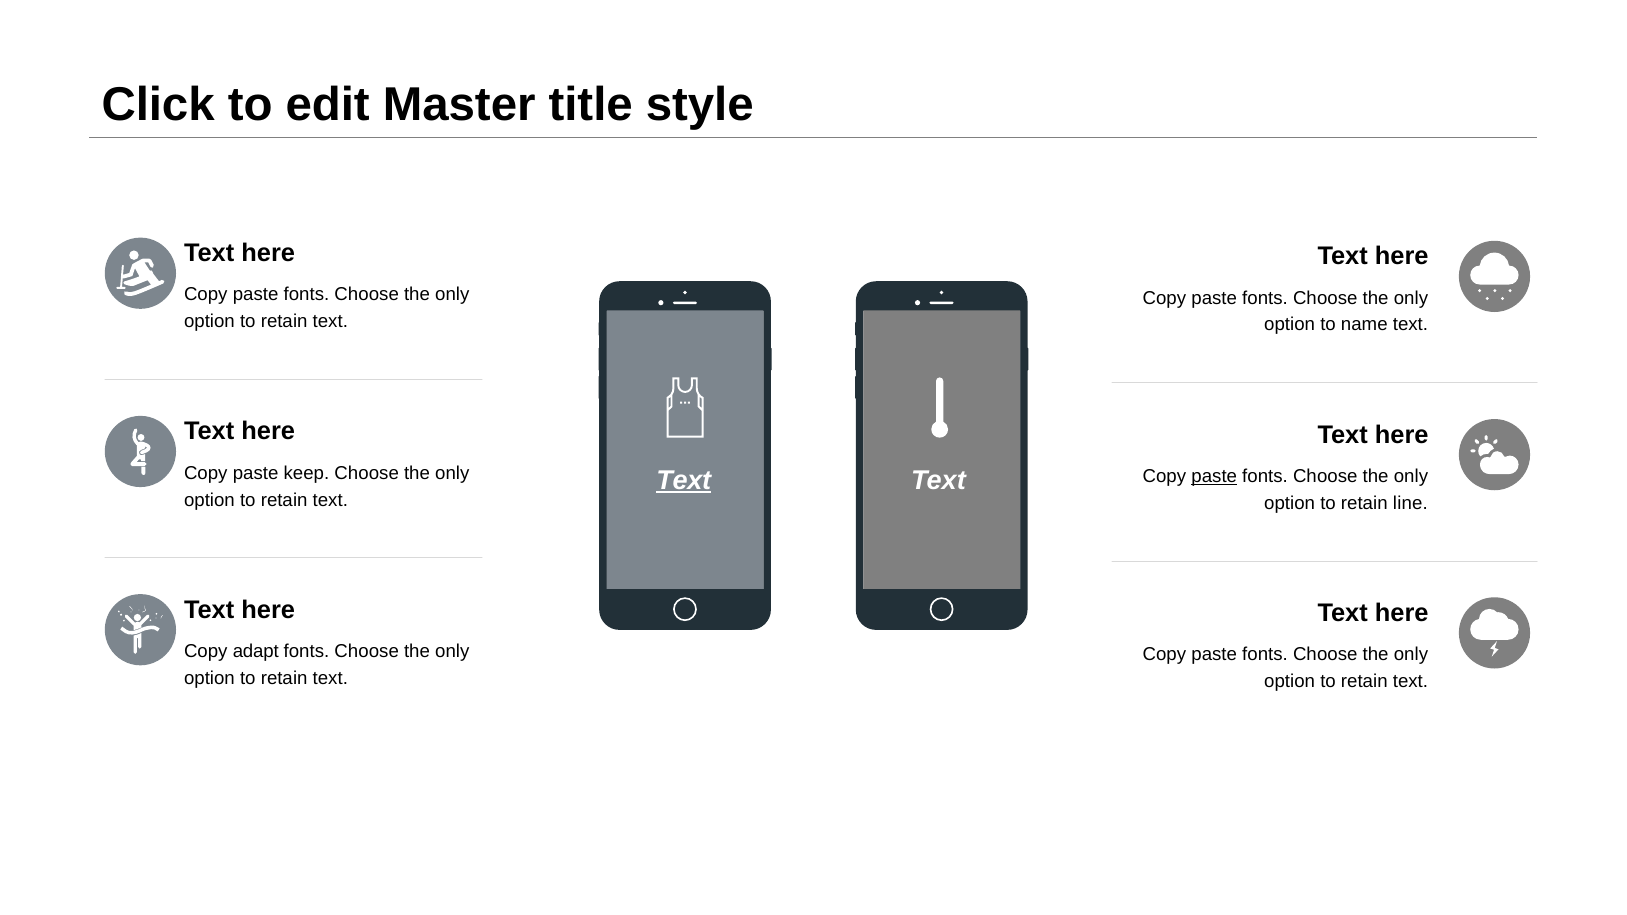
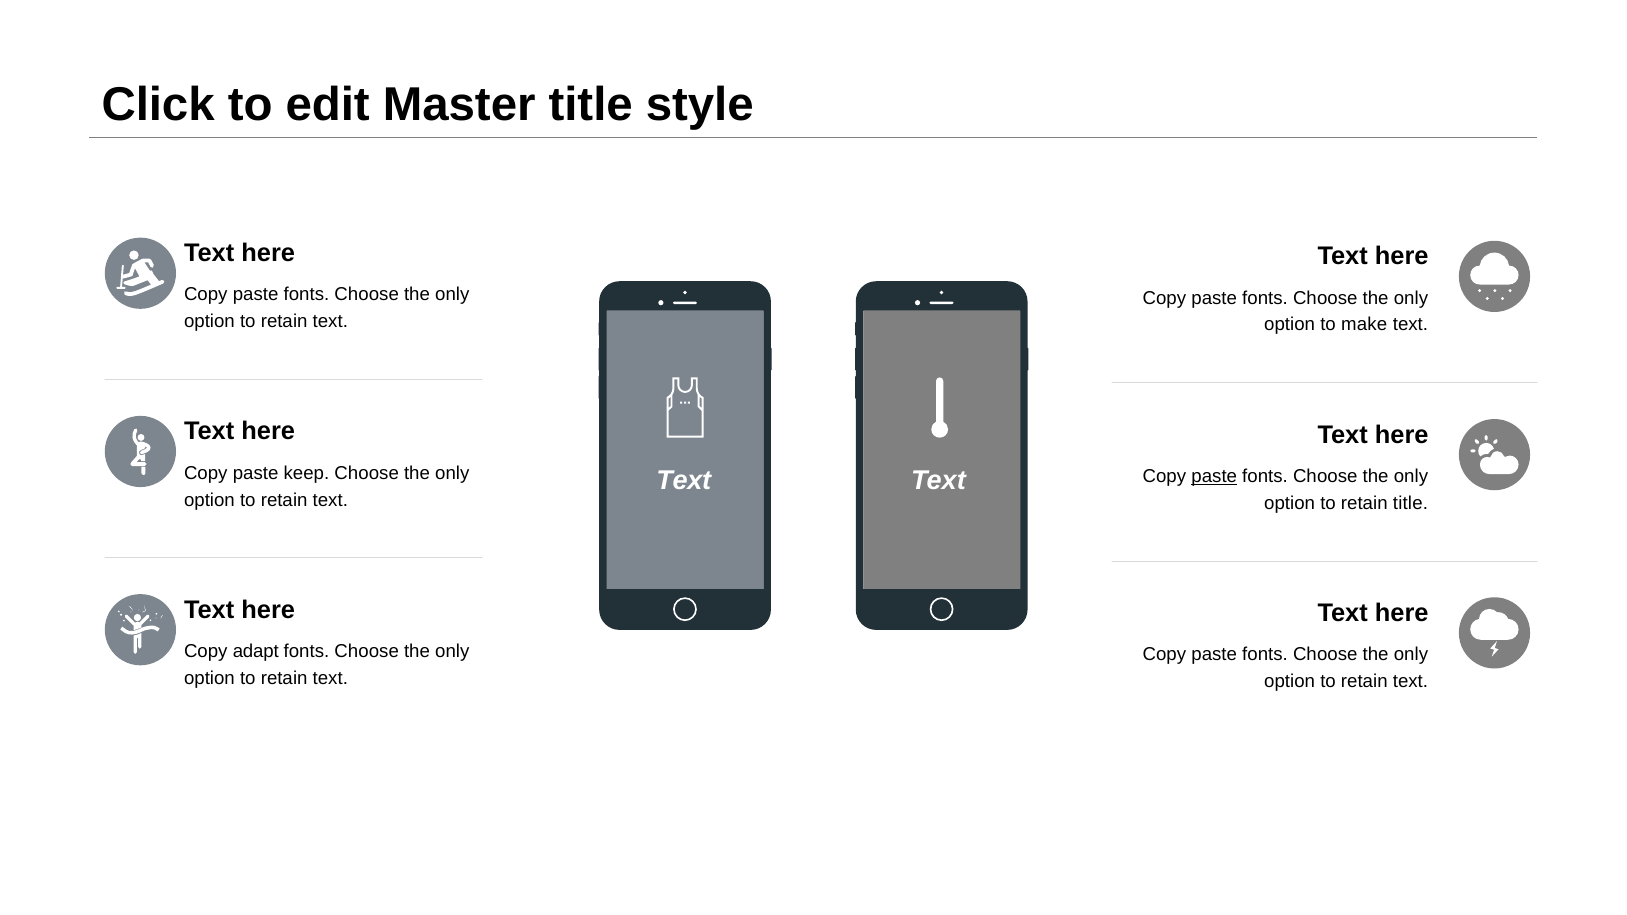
name: name -> make (1364, 325)
Text underline: present -> none (684, 481)
retain line: line -> title (1410, 503)
